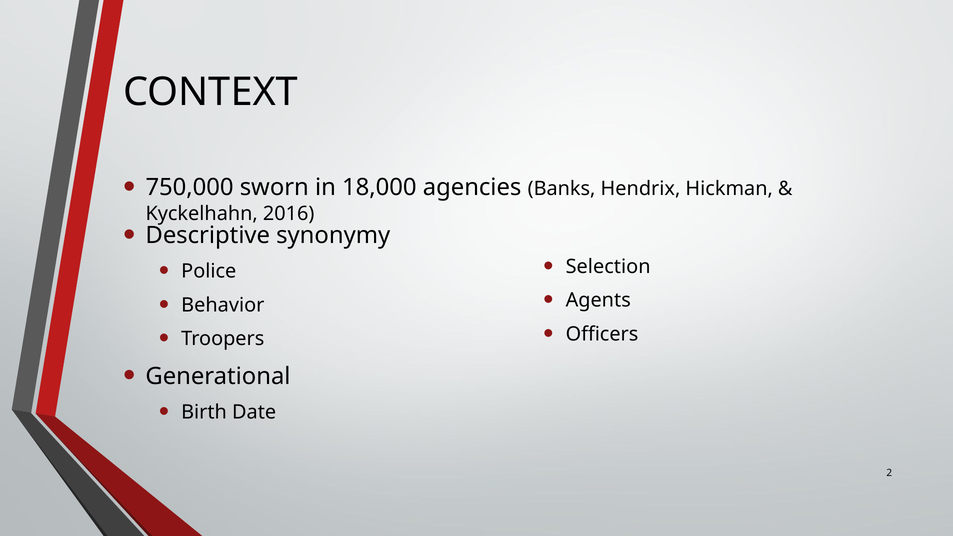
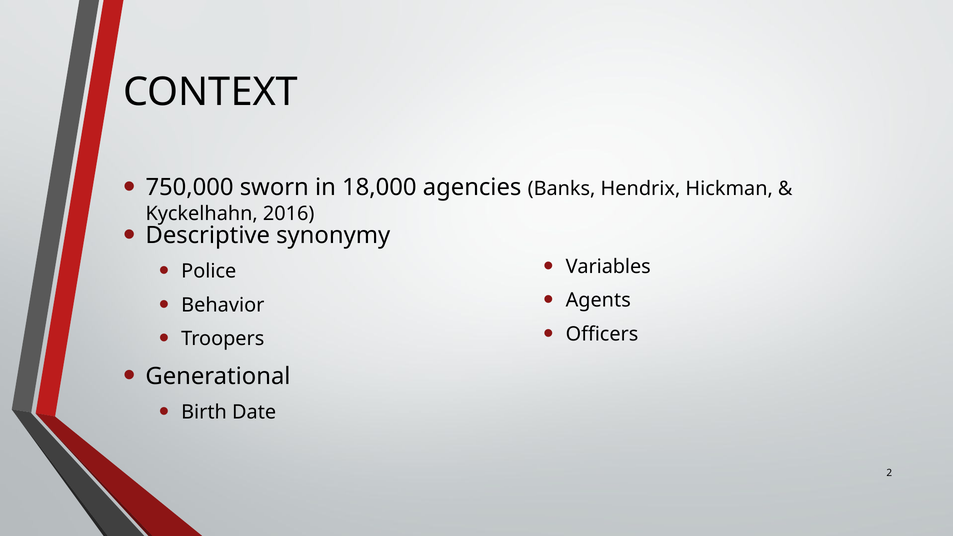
Selection: Selection -> Variables (608, 267)
